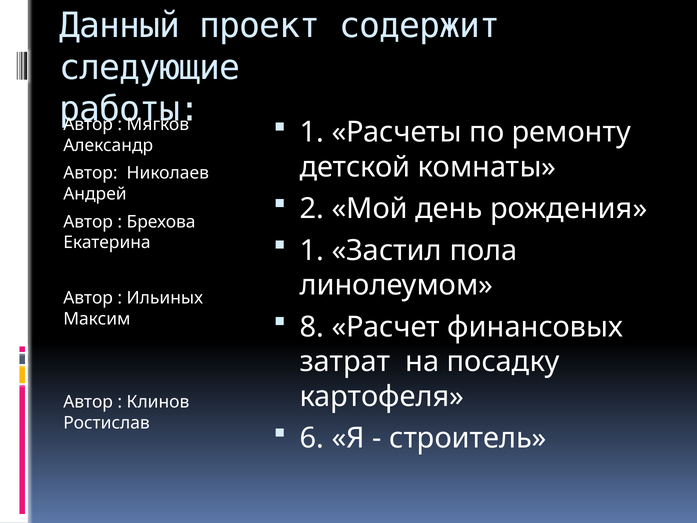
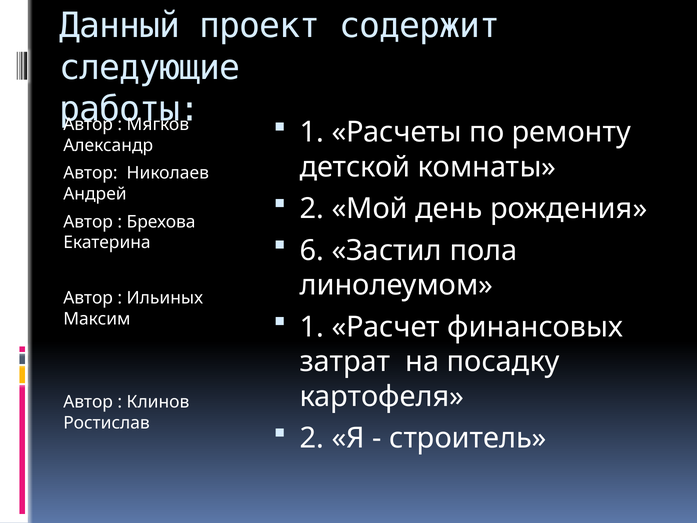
1: 1 -> 6 (312, 250)
8: 8 -> 1 (312, 327)
6: 6 -> 2 (312, 438)
